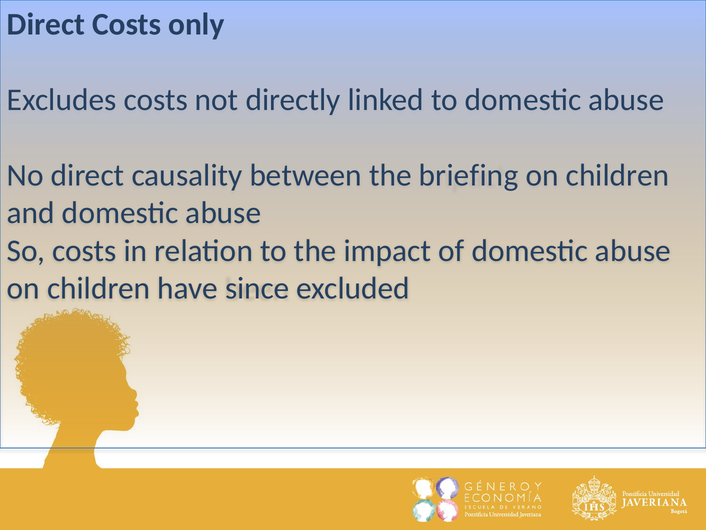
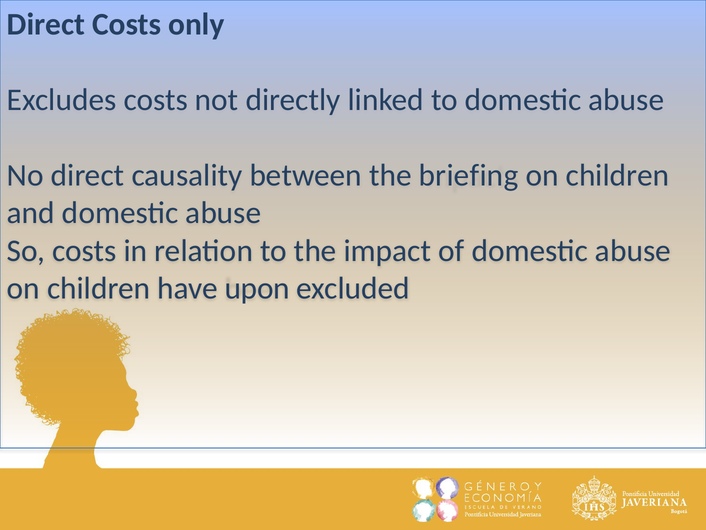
since: since -> upon (257, 288)
